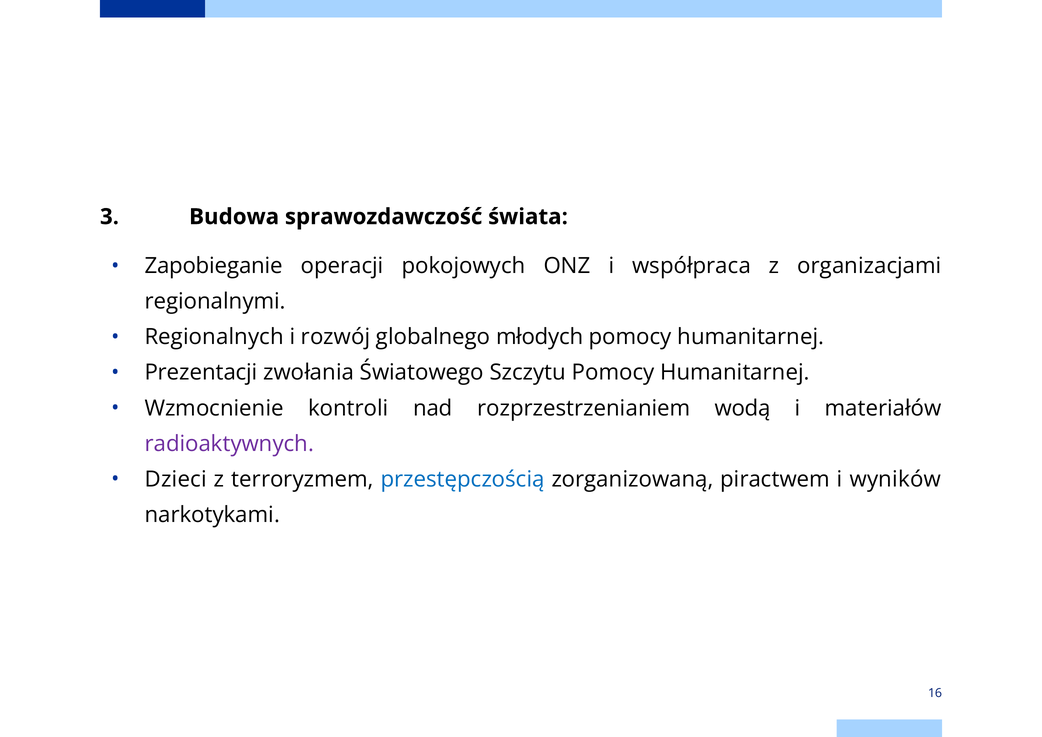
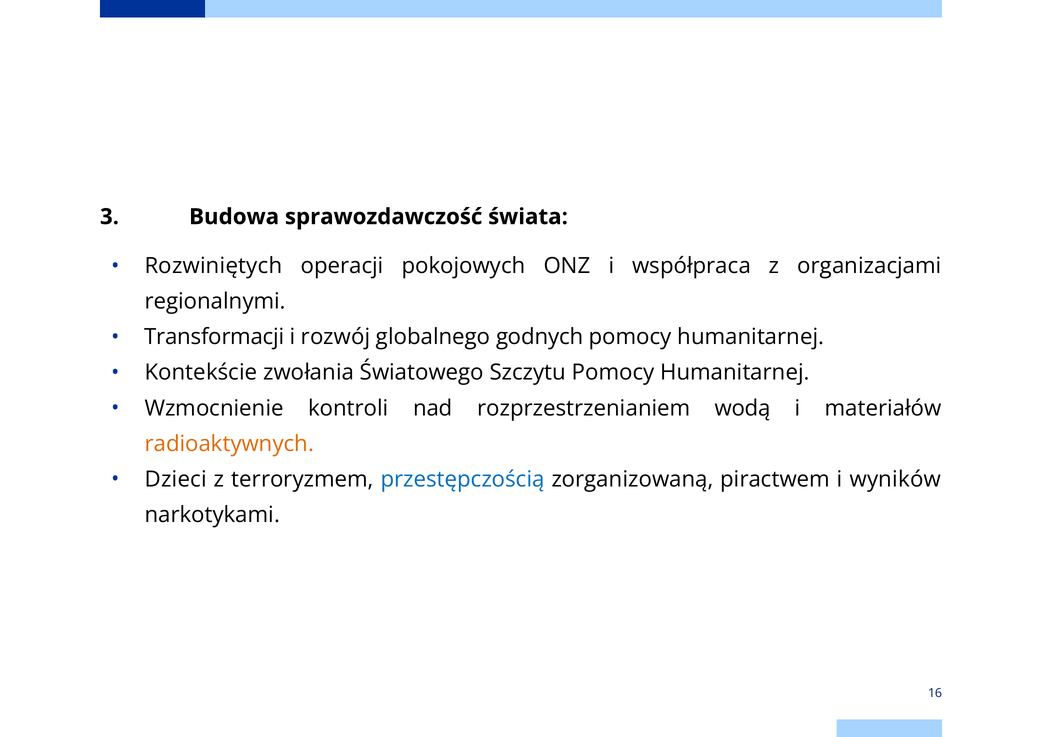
Zapobieganie: Zapobieganie -> Rozwiniętych (213, 266)
Regionalnych: Regionalnych -> Transformacji (214, 337)
młodych: młodych -> godnych (540, 337)
Prezentacji: Prezentacji -> Kontekście (201, 373)
radioaktywnych colour: purple -> orange (229, 444)
